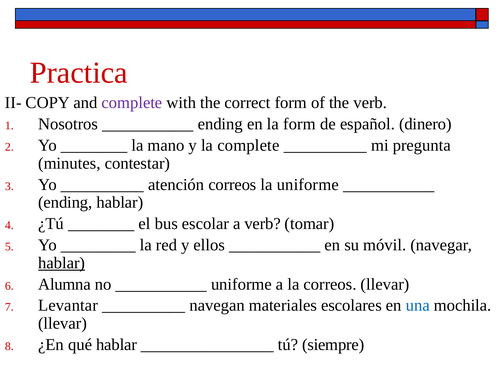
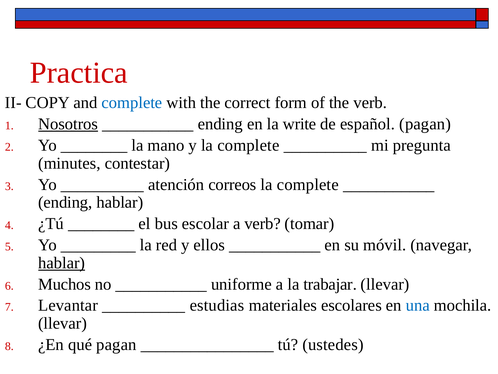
complete colour: purple -> blue (132, 103)
Nosotros underline: none -> present (68, 124)
la form: form -> write (300, 124)
español dinero: dinero -> pagan (425, 124)
uniforme: uniforme -> complete (308, 184)
Alumna: Alumna -> Muchos (64, 284)
la correos: correos -> trabajar (330, 284)
navegan: navegan -> estudias (217, 305)
qué hablar: hablar -> pagan (116, 344)
siempre: siempre -> ustedes (333, 344)
